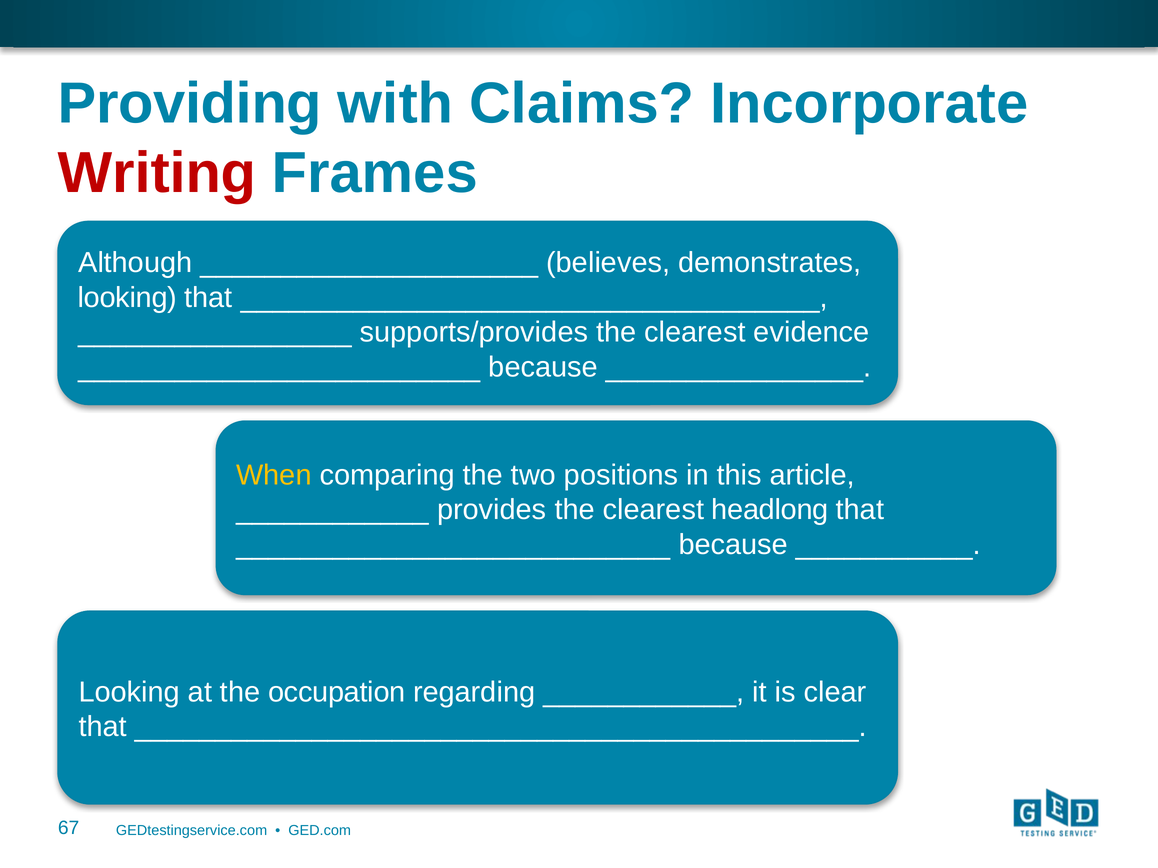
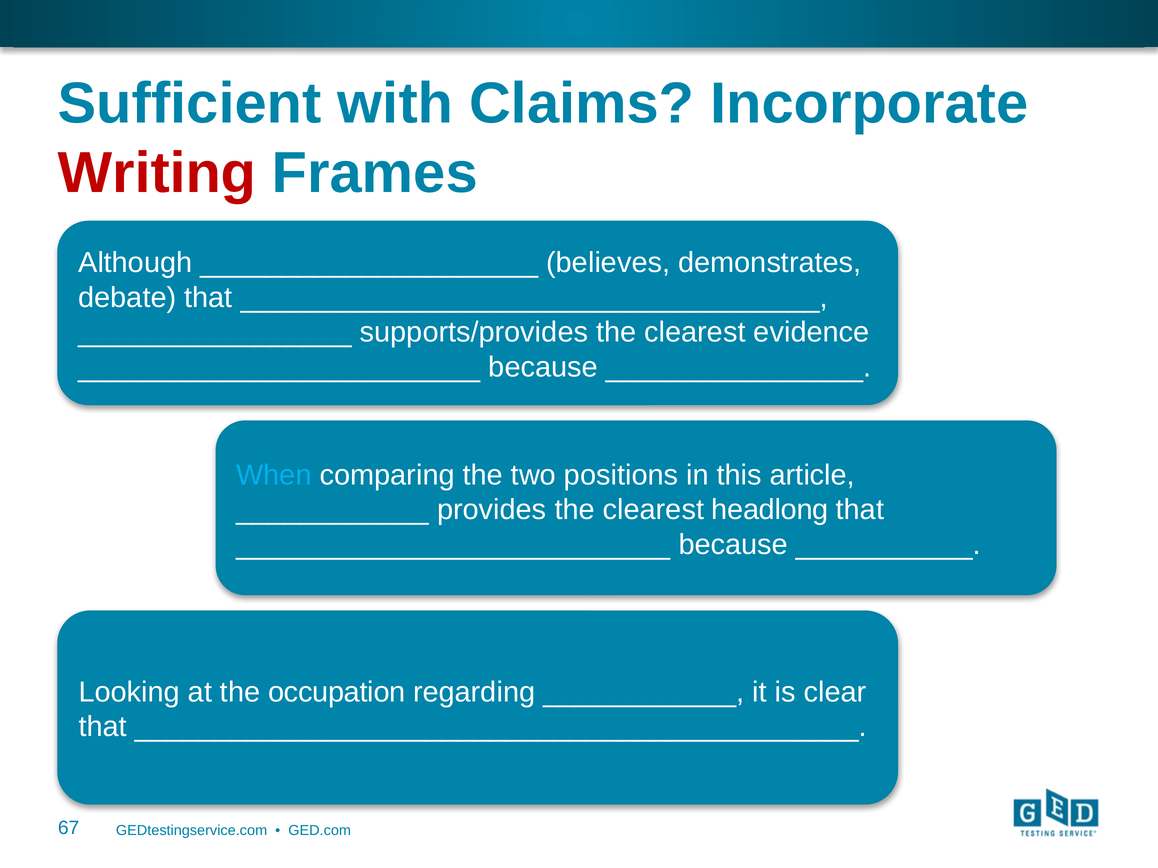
Providing: Providing -> Sufficient (190, 104)
looking: looking -> debate (127, 298)
When colour: yellow -> light blue (274, 475)
